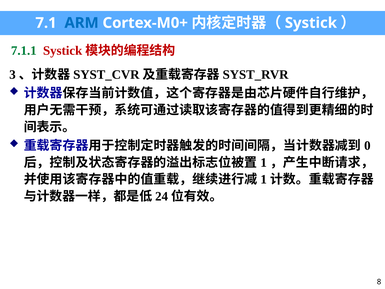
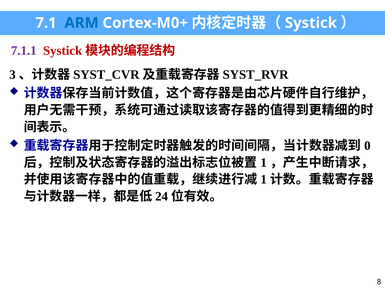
7.1.1 colour: green -> purple (24, 51)
